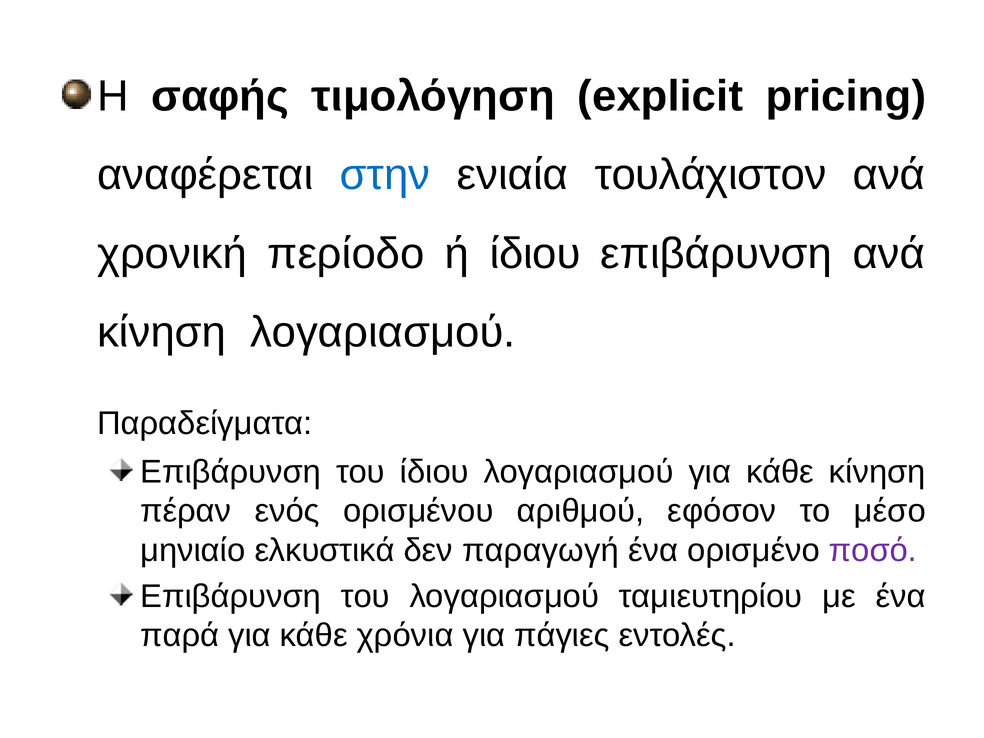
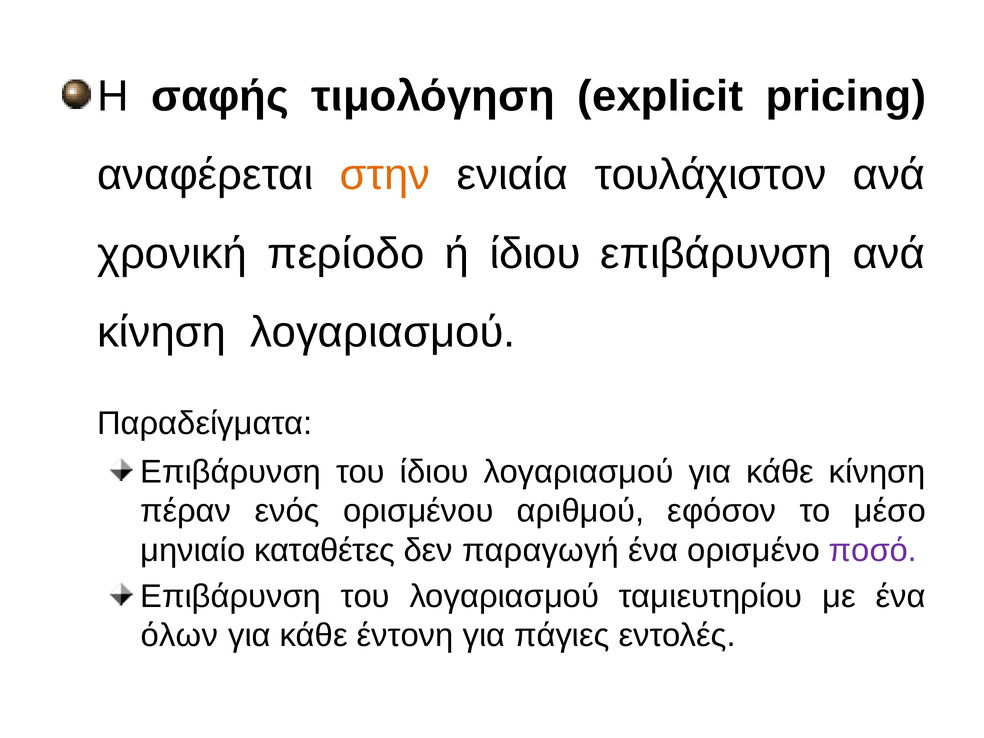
στην colour: blue -> orange (385, 175)
ελκυστικά: ελκυστικά -> καταθέτες (325, 550)
παρά: παρά -> όλων (179, 636)
χρόνια: χρόνια -> έντονη (405, 636)
